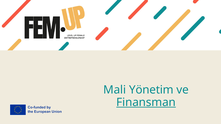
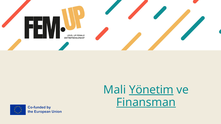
Yönetim underline: none -> present (151, 90)
